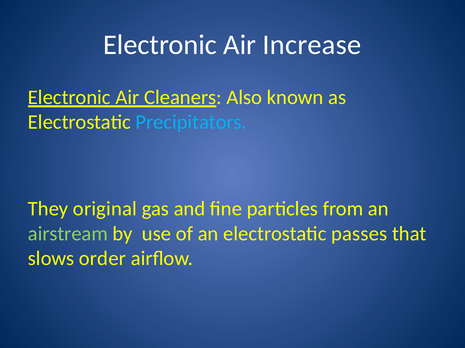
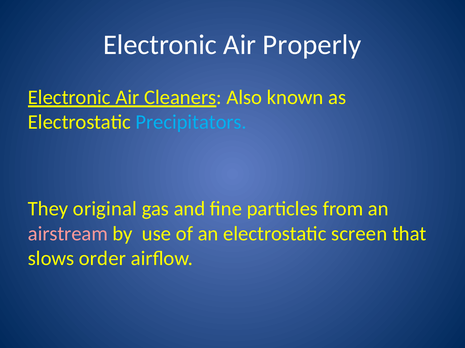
Increase: Increase -> Properly (312, 45)
airstream colour: light green -> pink (68, 234)
passes: passes -> screen (359, 234)
